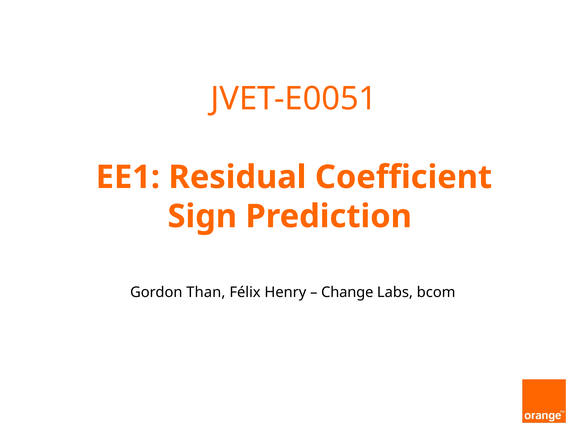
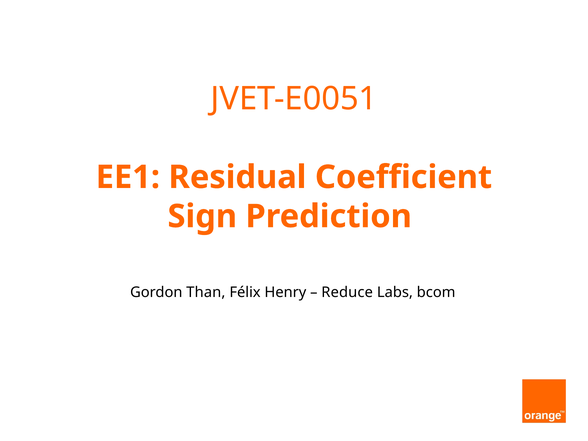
Change: Change -> Reduce (347, 292)
